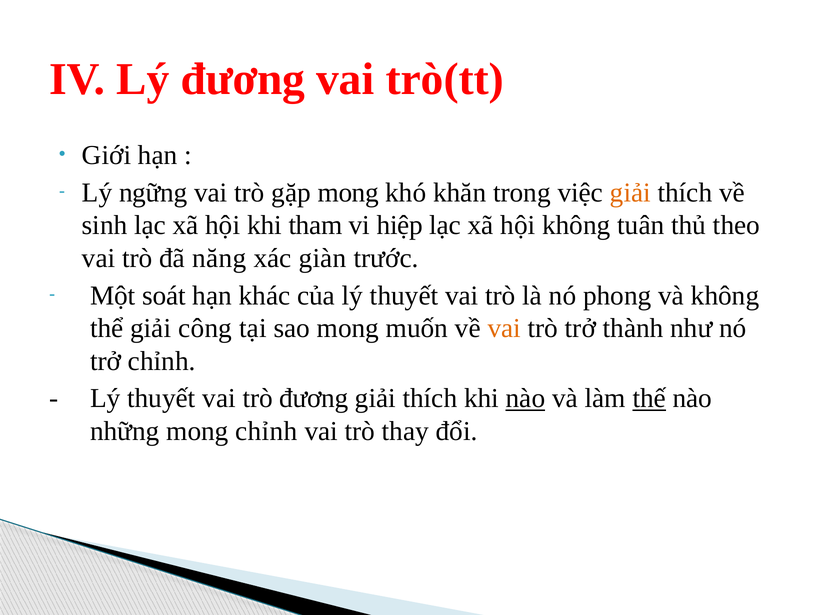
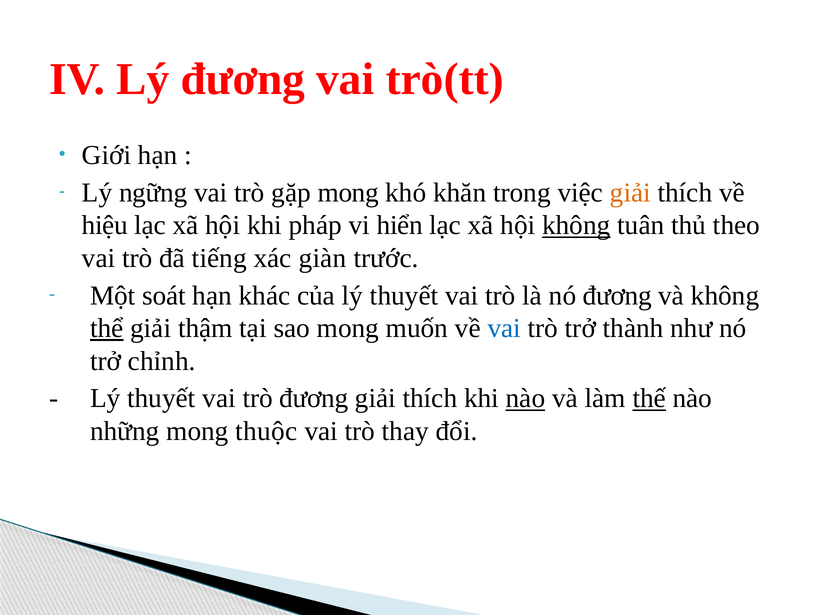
sinh: sinh -> hiệu (105, 225)
tham: tham -> pháp (315, 225)
hiệp: hiệp -> hiển (400, 225)
không underline: none -> present (576, 225)
năng: năng -> tiếng (219, 258)
nó phong: phong -> đương (617, 296)
thể underline: none -> present (107, 328)
công: công -> thậm (205, 328)
vai colour: orange -> blue (504, 328)
mong chỉnh: chỉnh -> thuộc (266, 431)
